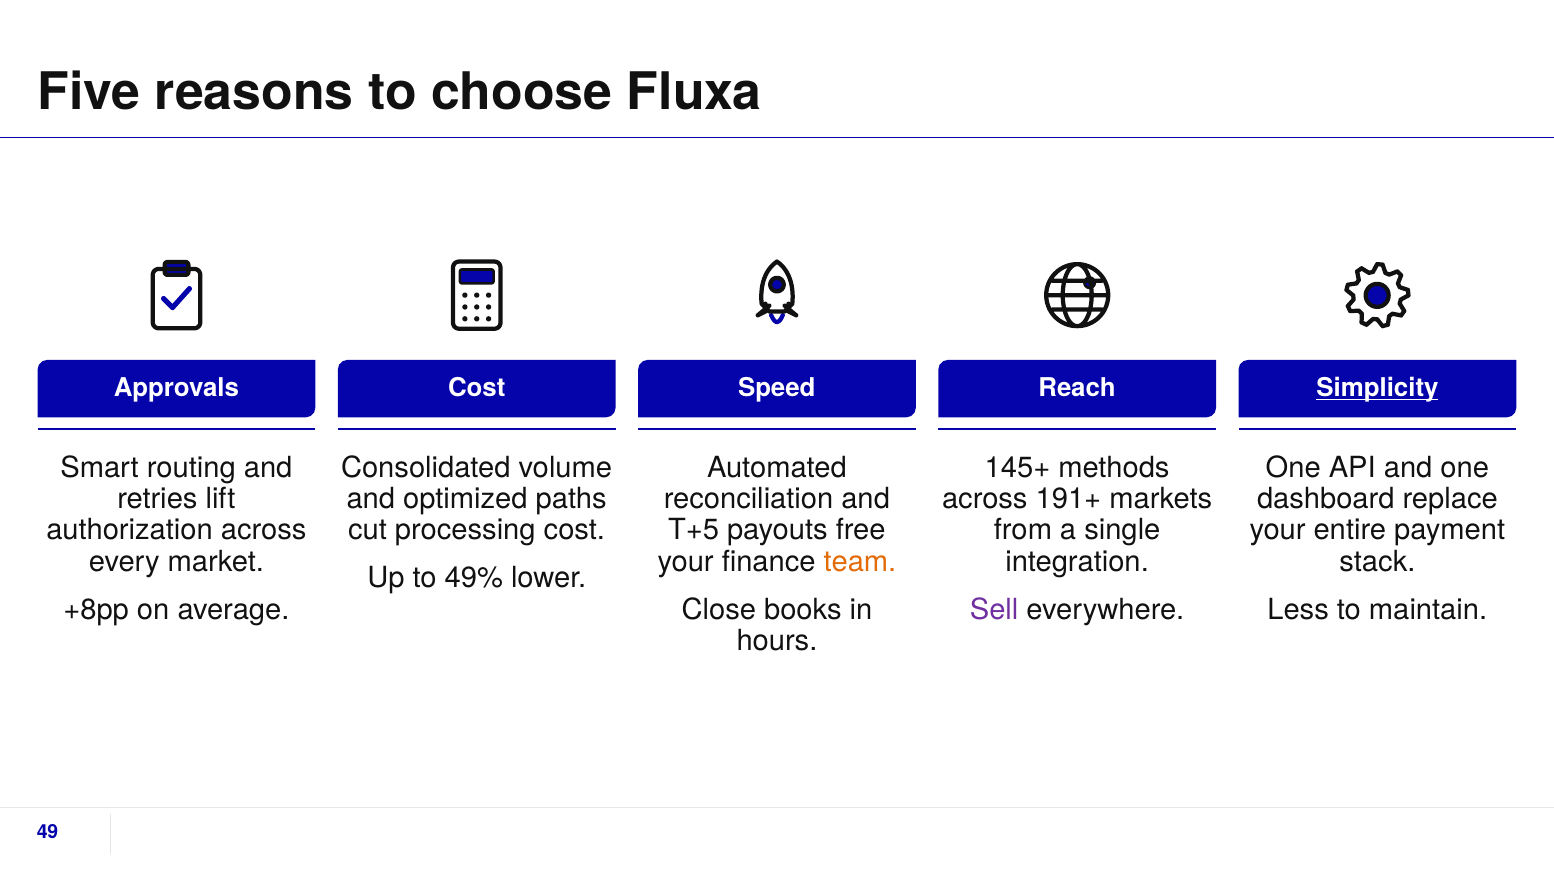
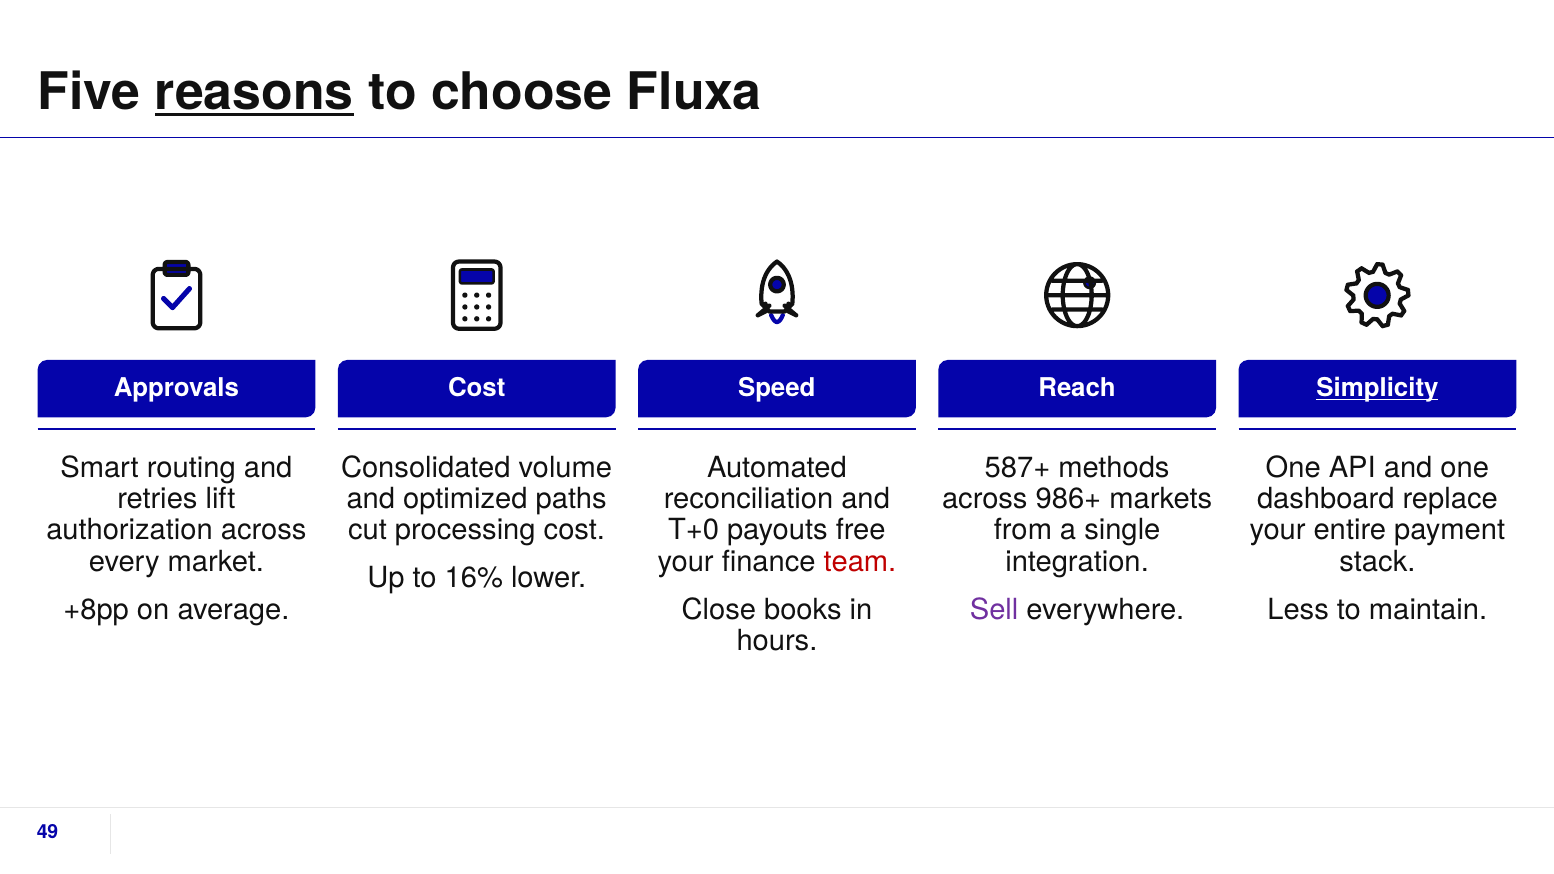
reasons underline: none -> present (254, 92)
145+: 145+ -> 587+ (1018, 467)
191+: 191+ -> 986+ (1068, 499)
T+5: T+5 -> T+0 (694, 530)
team colour: orange -> red (860, 562)
49%: 49% -> 16% (474, 578)
